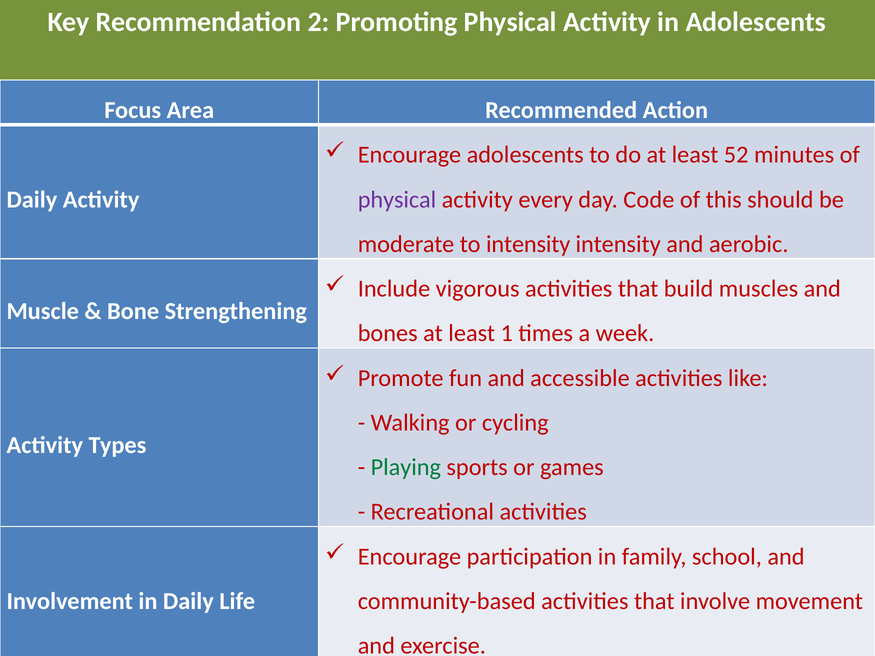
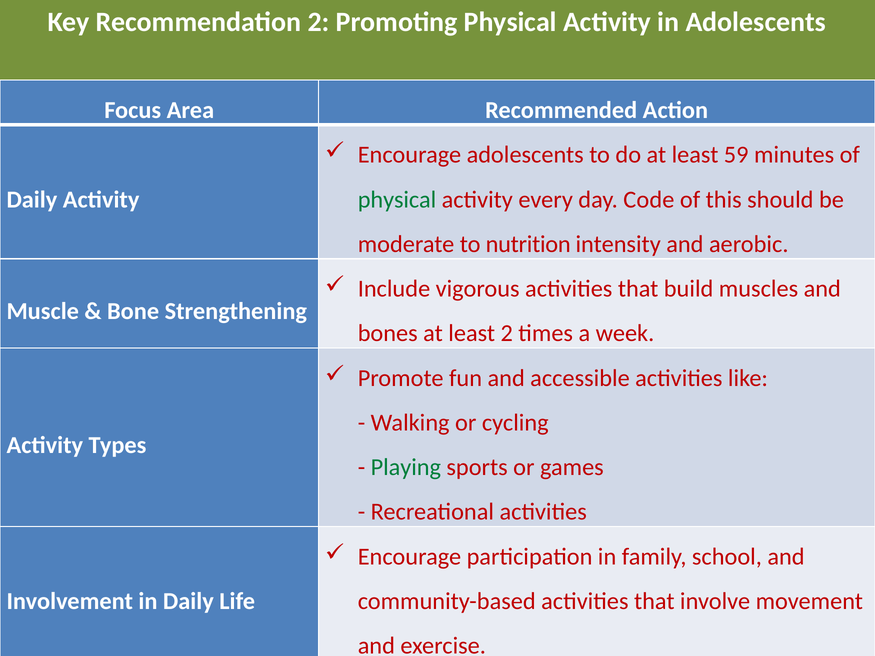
52: 52 -> 59 (736, 155)
physical colour: purple -> green (397, 200)
to intensity: intensity -> nutrition (528, 244)
least 1: 1 -> 2 (507, 334)
